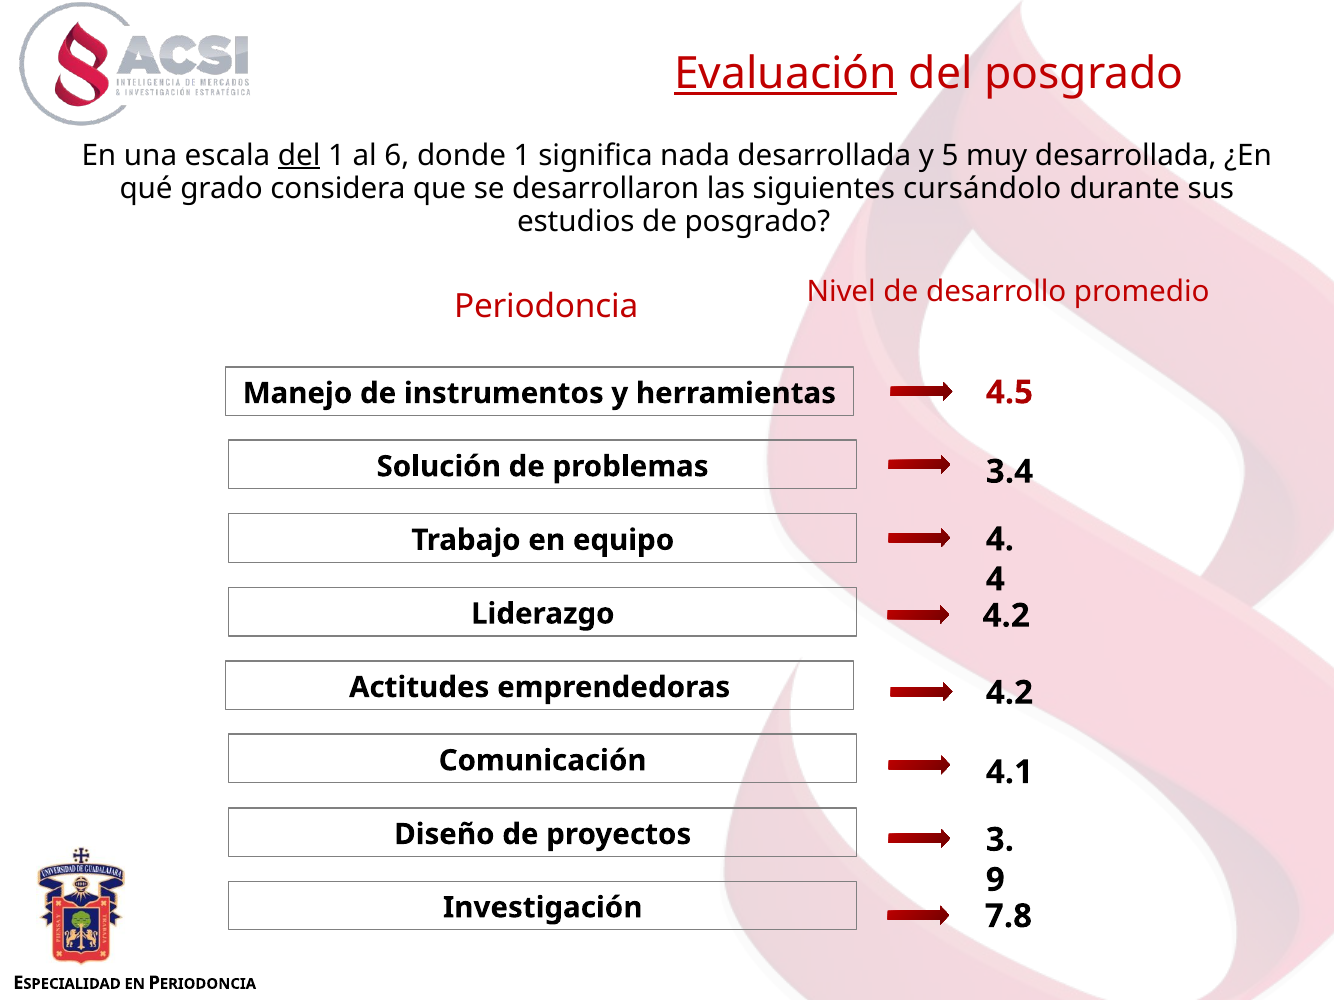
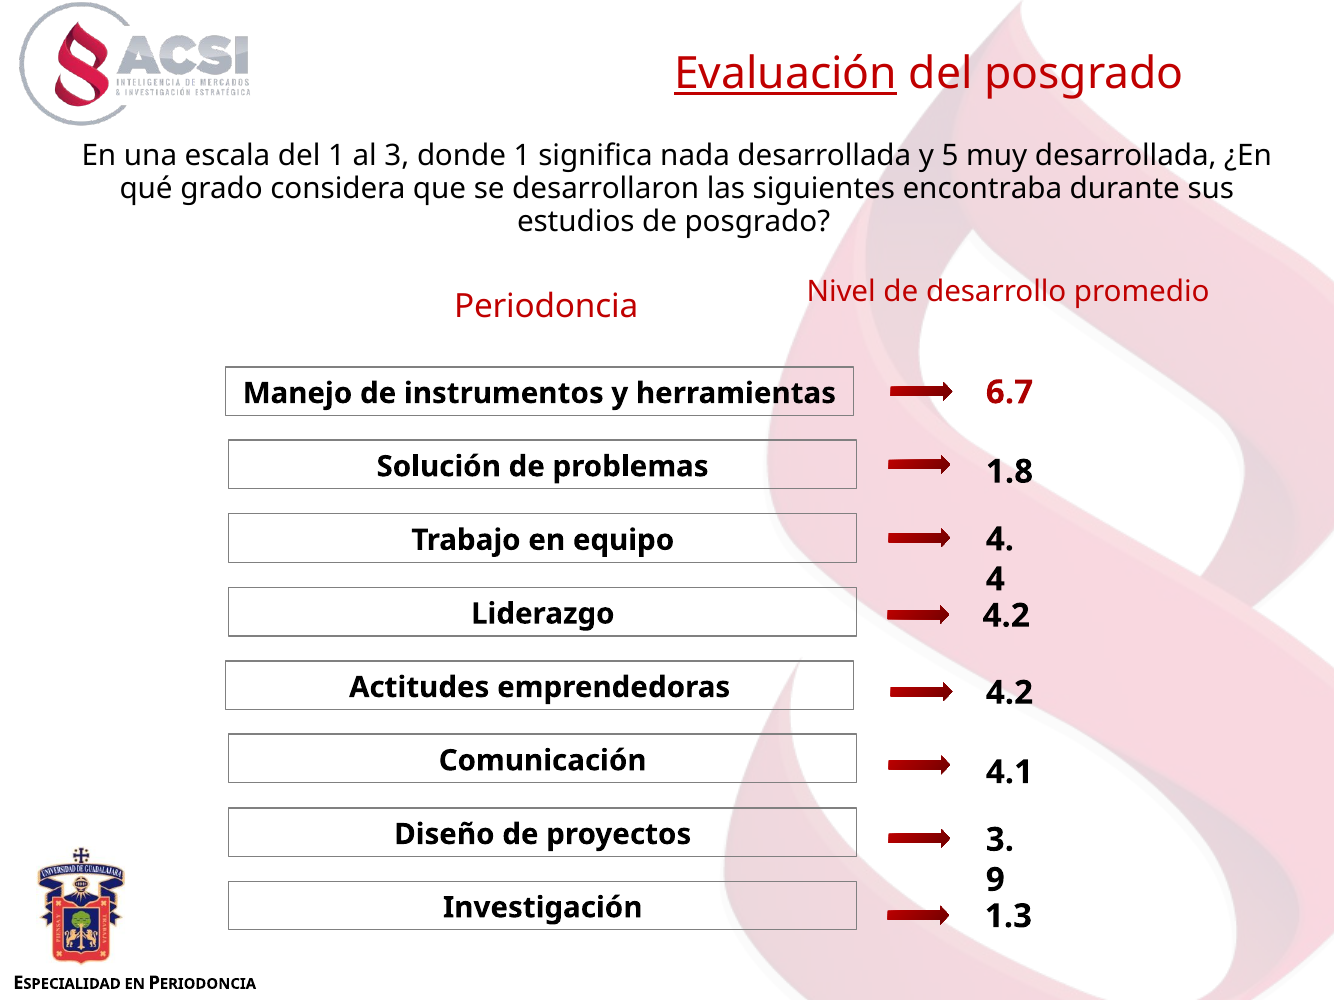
del underline: present -> none (299, 156)
al 6: 6 -> 3 (397, 156)
cursándolo: cursándolo -> encontraba (982, 189)
4.5: 4.5 -> 6.7 (1009, 393)
3.4: 3.4 -> 1.8 (1009, 472)
7.8: 7.8 -> 1.3 (1008, 917)
